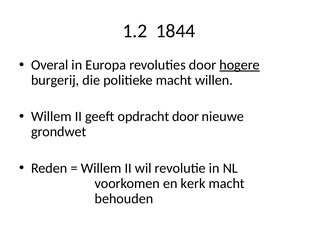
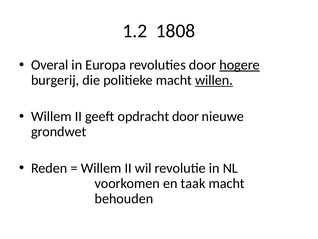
1844: 1844 -> 1808 (176, 31)
willen underline: none -> present (214, 80)
kerk: kerk -> taak (193, 183)
